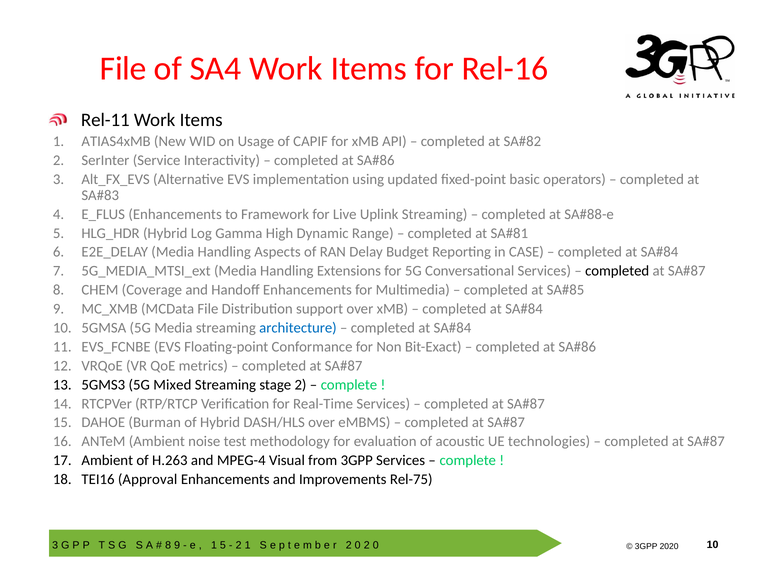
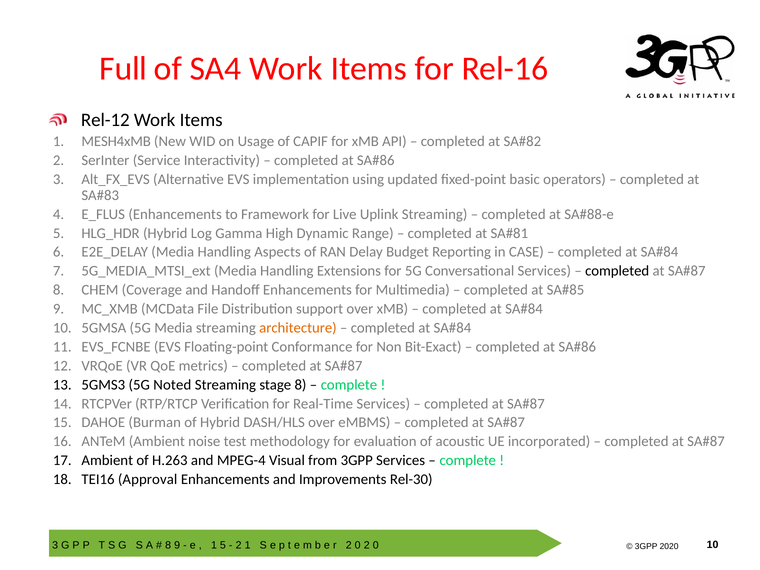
File: File -> Full (123, 69)
Rel-11: Rel-11 -> Rel-12 (105, 120)
ATIAS4xMB: ATIAS4xMB -> MESH4xMB (116, 141)
architecture colour: blue -> orange (298, 328)
Mixed: Mixed -> Noted (172, 385)
stage 2: 2 -> 8 (300, 385)
technologies: technologies -> incorporated (549, 442)
Rel-75: Rel-75 -> Rel-30 (411, 479)
